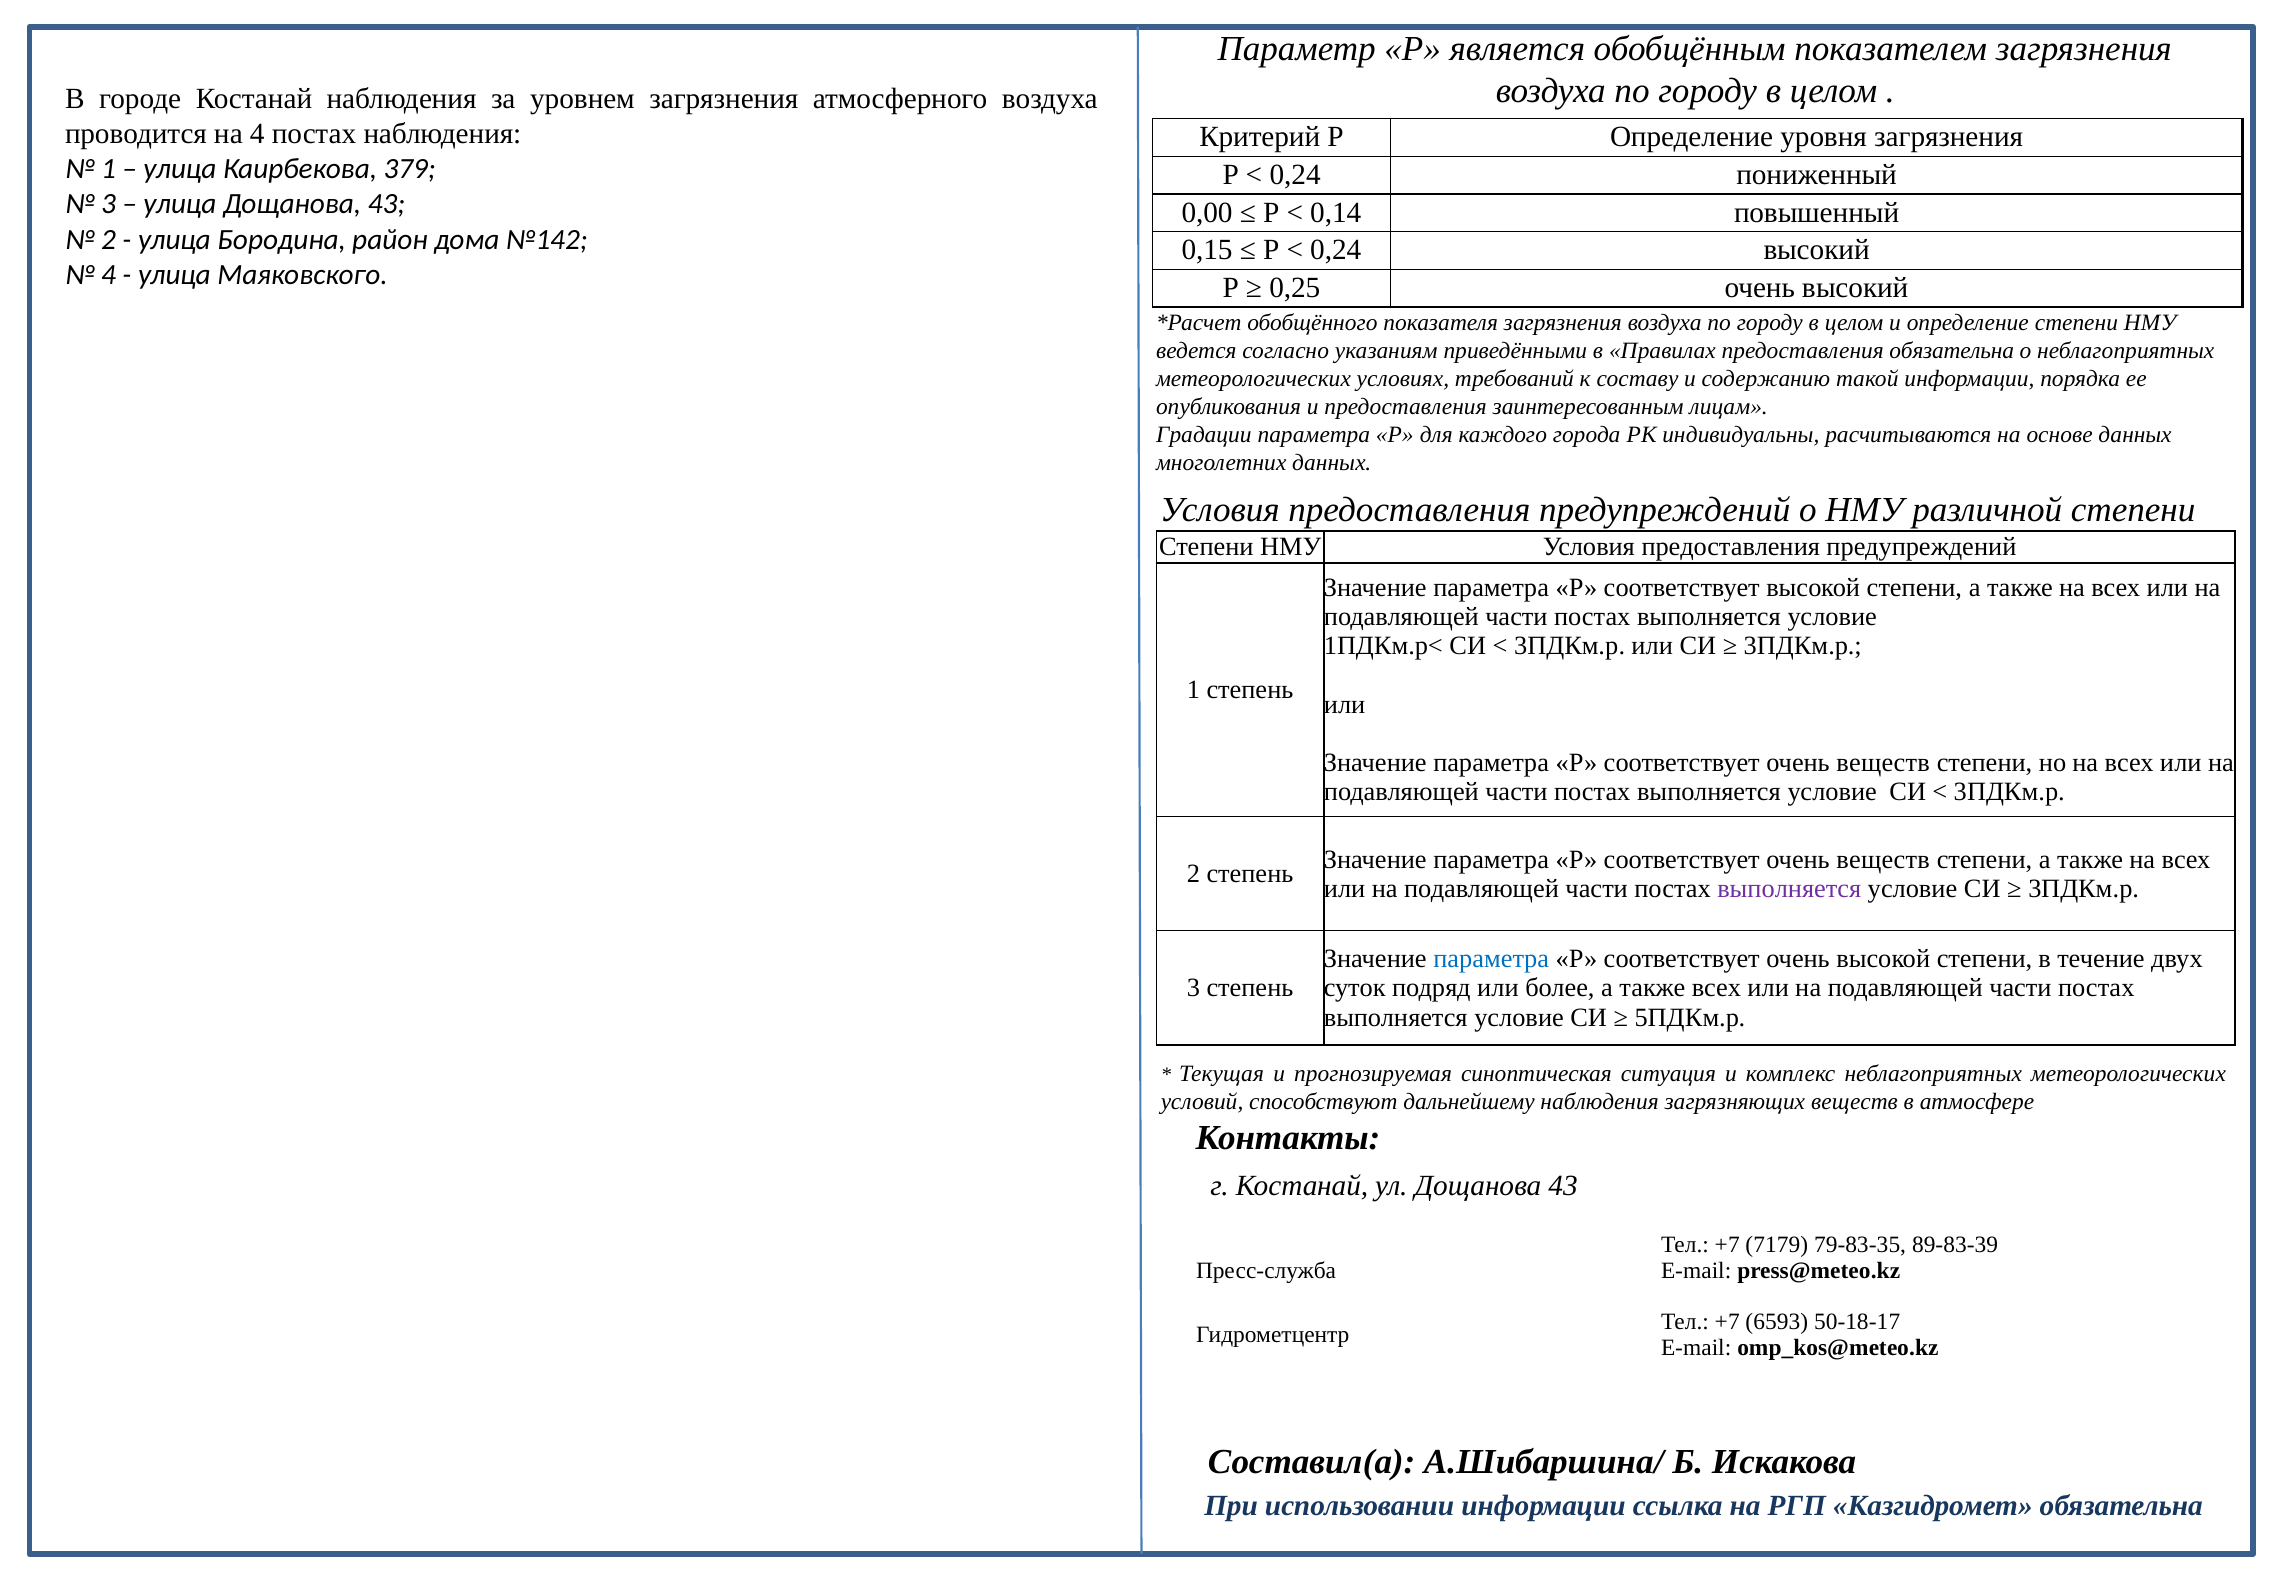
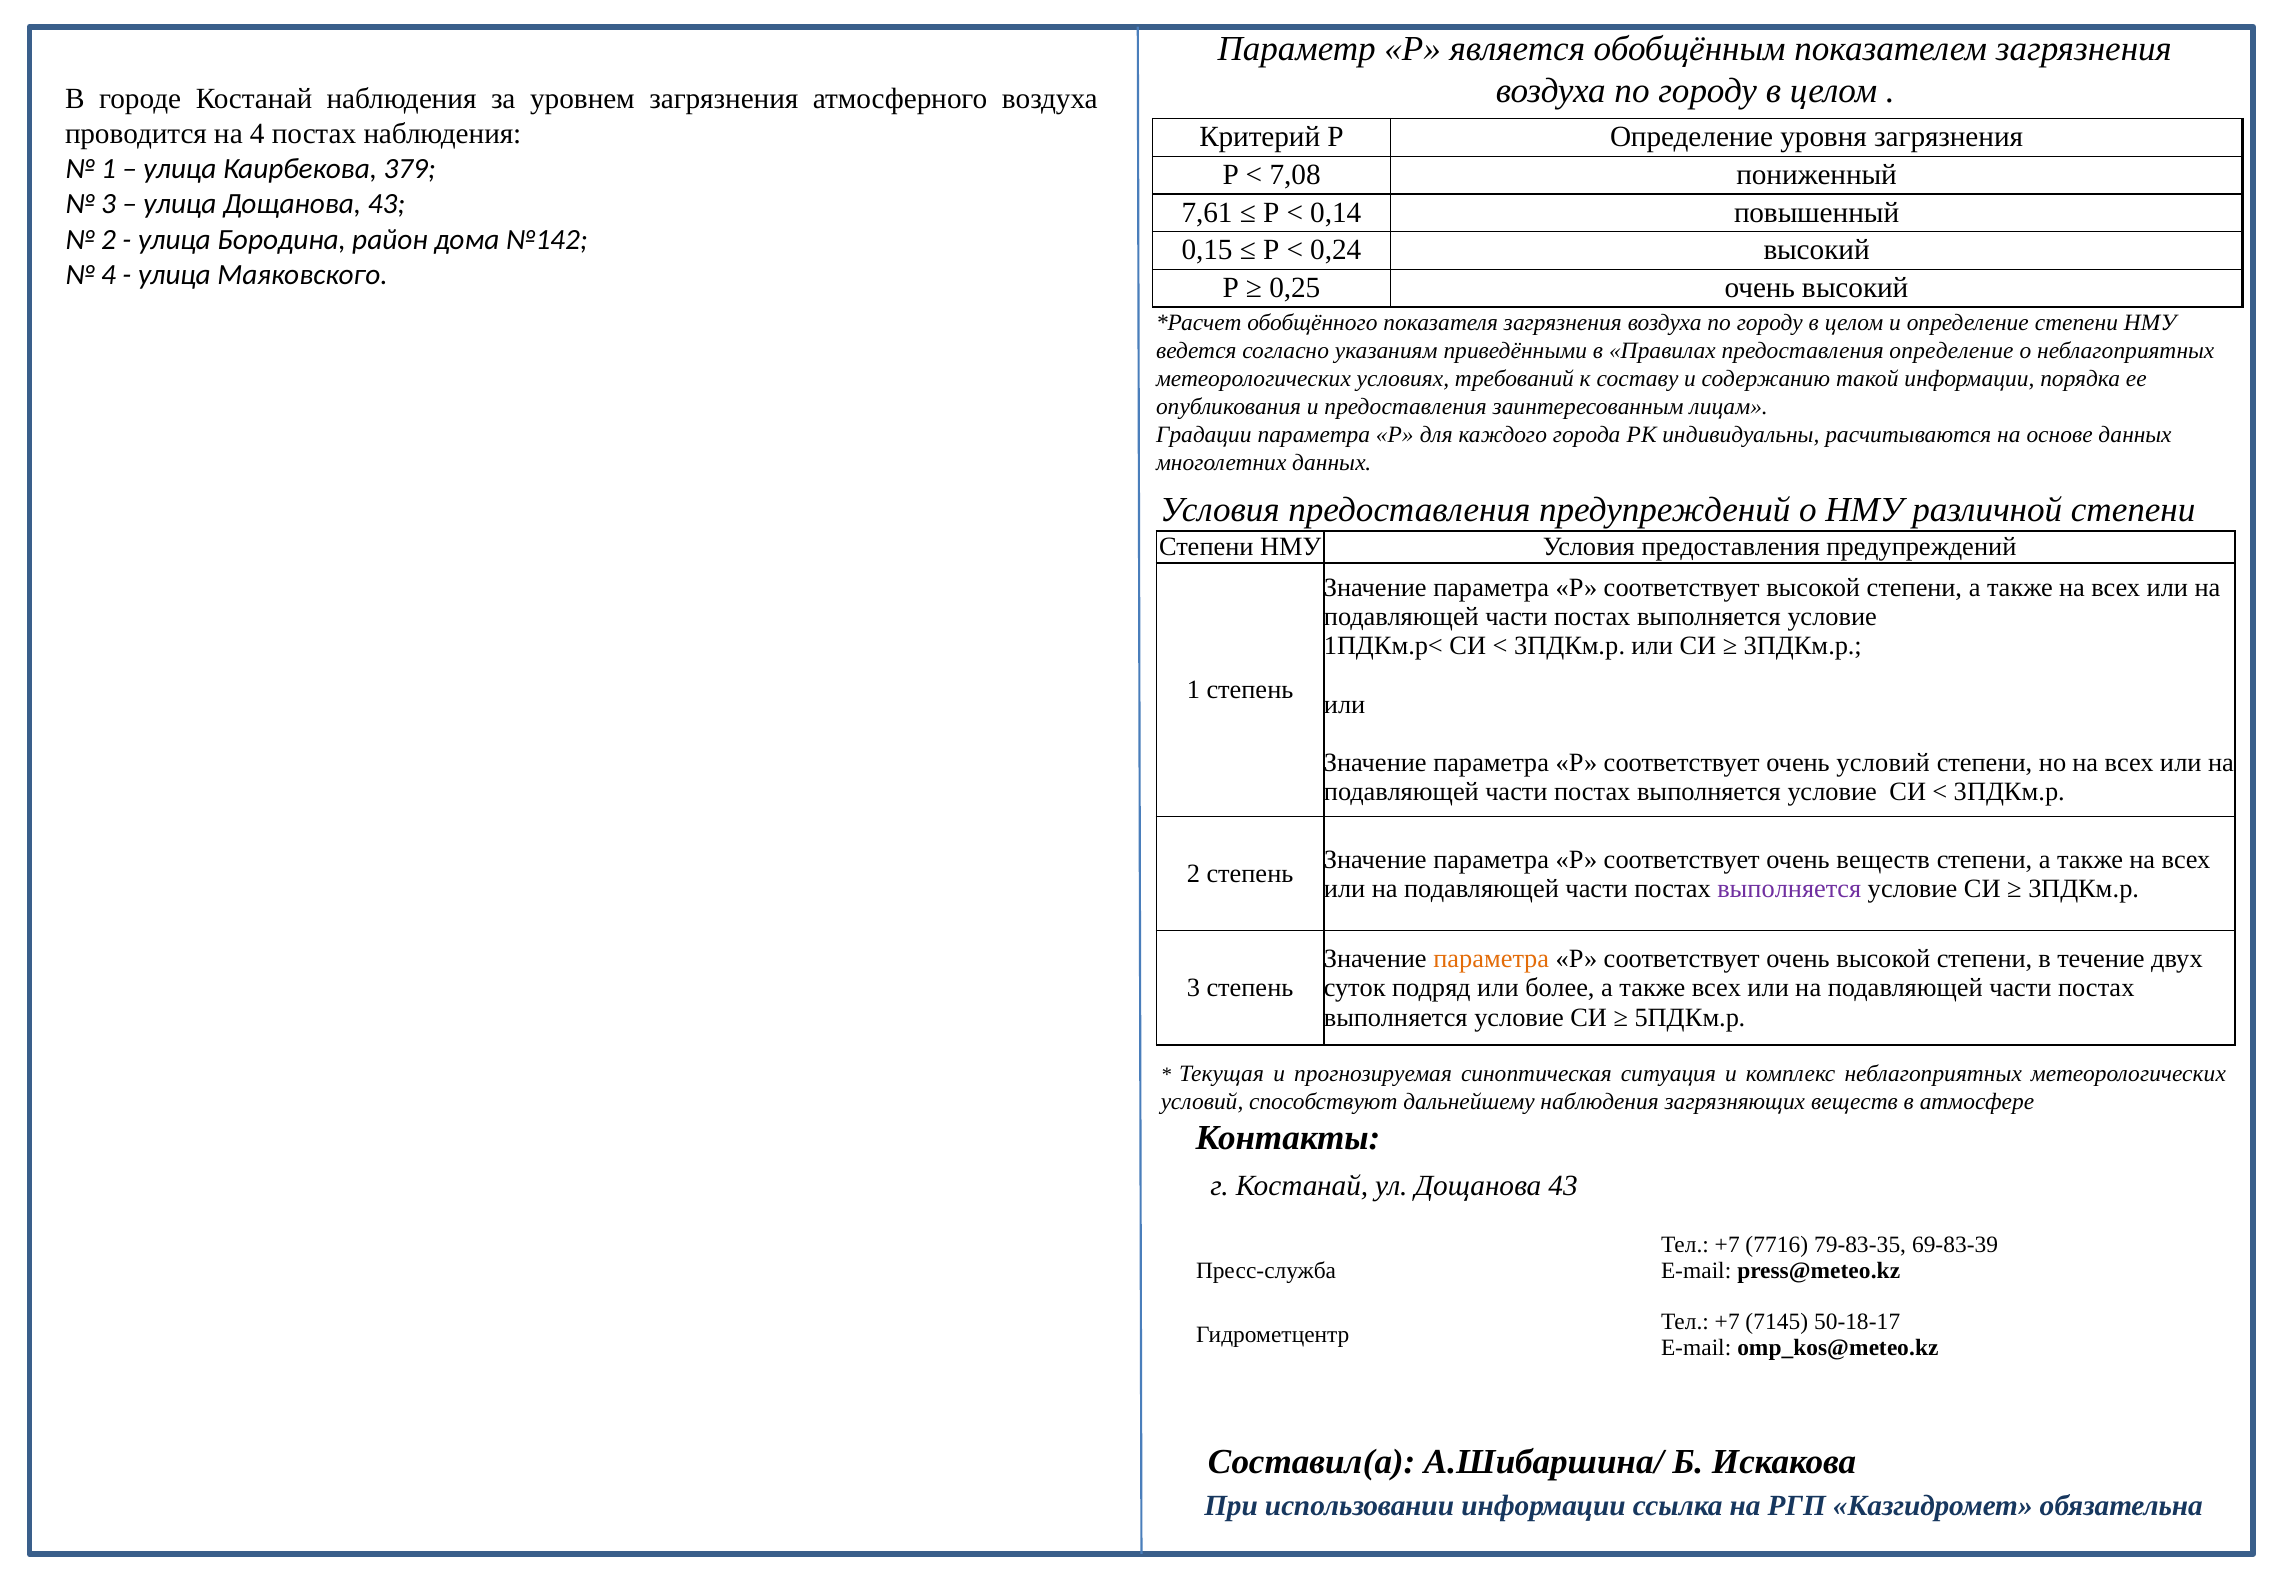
0,24: 0,24 -> 7,08 (1295, 175)
0,00: 0,00 -> 7,61 (1207, 212)
предоставления обязательна: обязательна -> определение (1952, 351)
веществ: веществ -> условий (1883, 763)
параметра colour: blue -> orange (1491, 959)
7179: 7179 -> 7716 (1777, 1244)
89-83-39: 89-83-39 -> 69-83-39 (1955, 1244)
6593: 6593 -> 7145 (1777, 1322)
